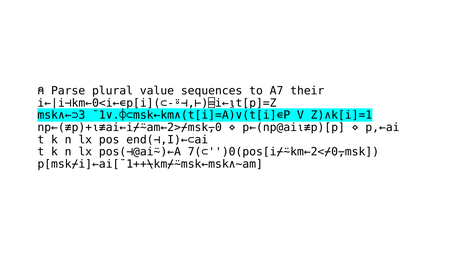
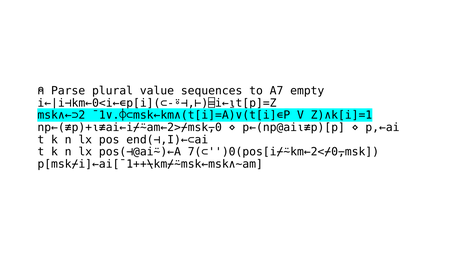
their: their -> empty (307, 91)
msk∧←⊃3: msk∧←⊃3 -> msk∧←⊃2 (61, 115)
